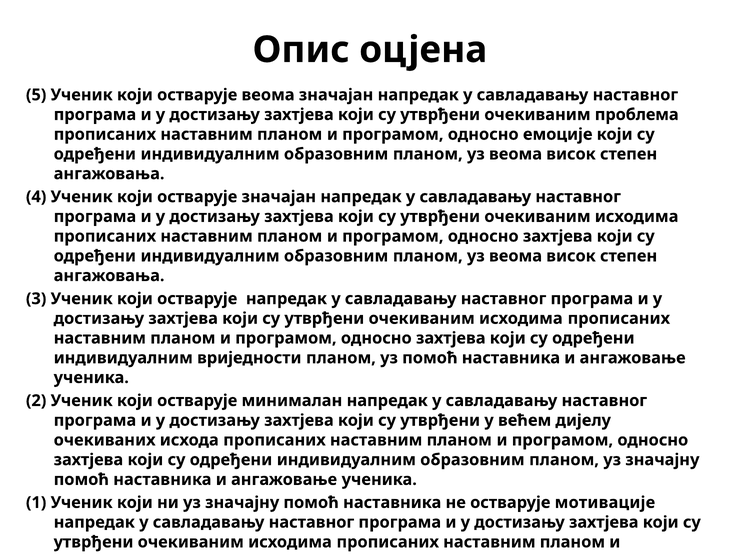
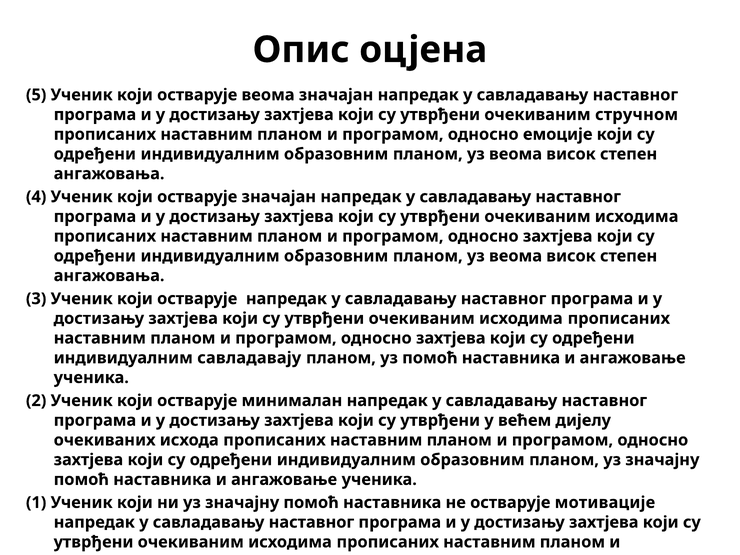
проблема: проблема -> стручном (637, 115)
вриједности: вриједности -> савладавају (249, 358)
